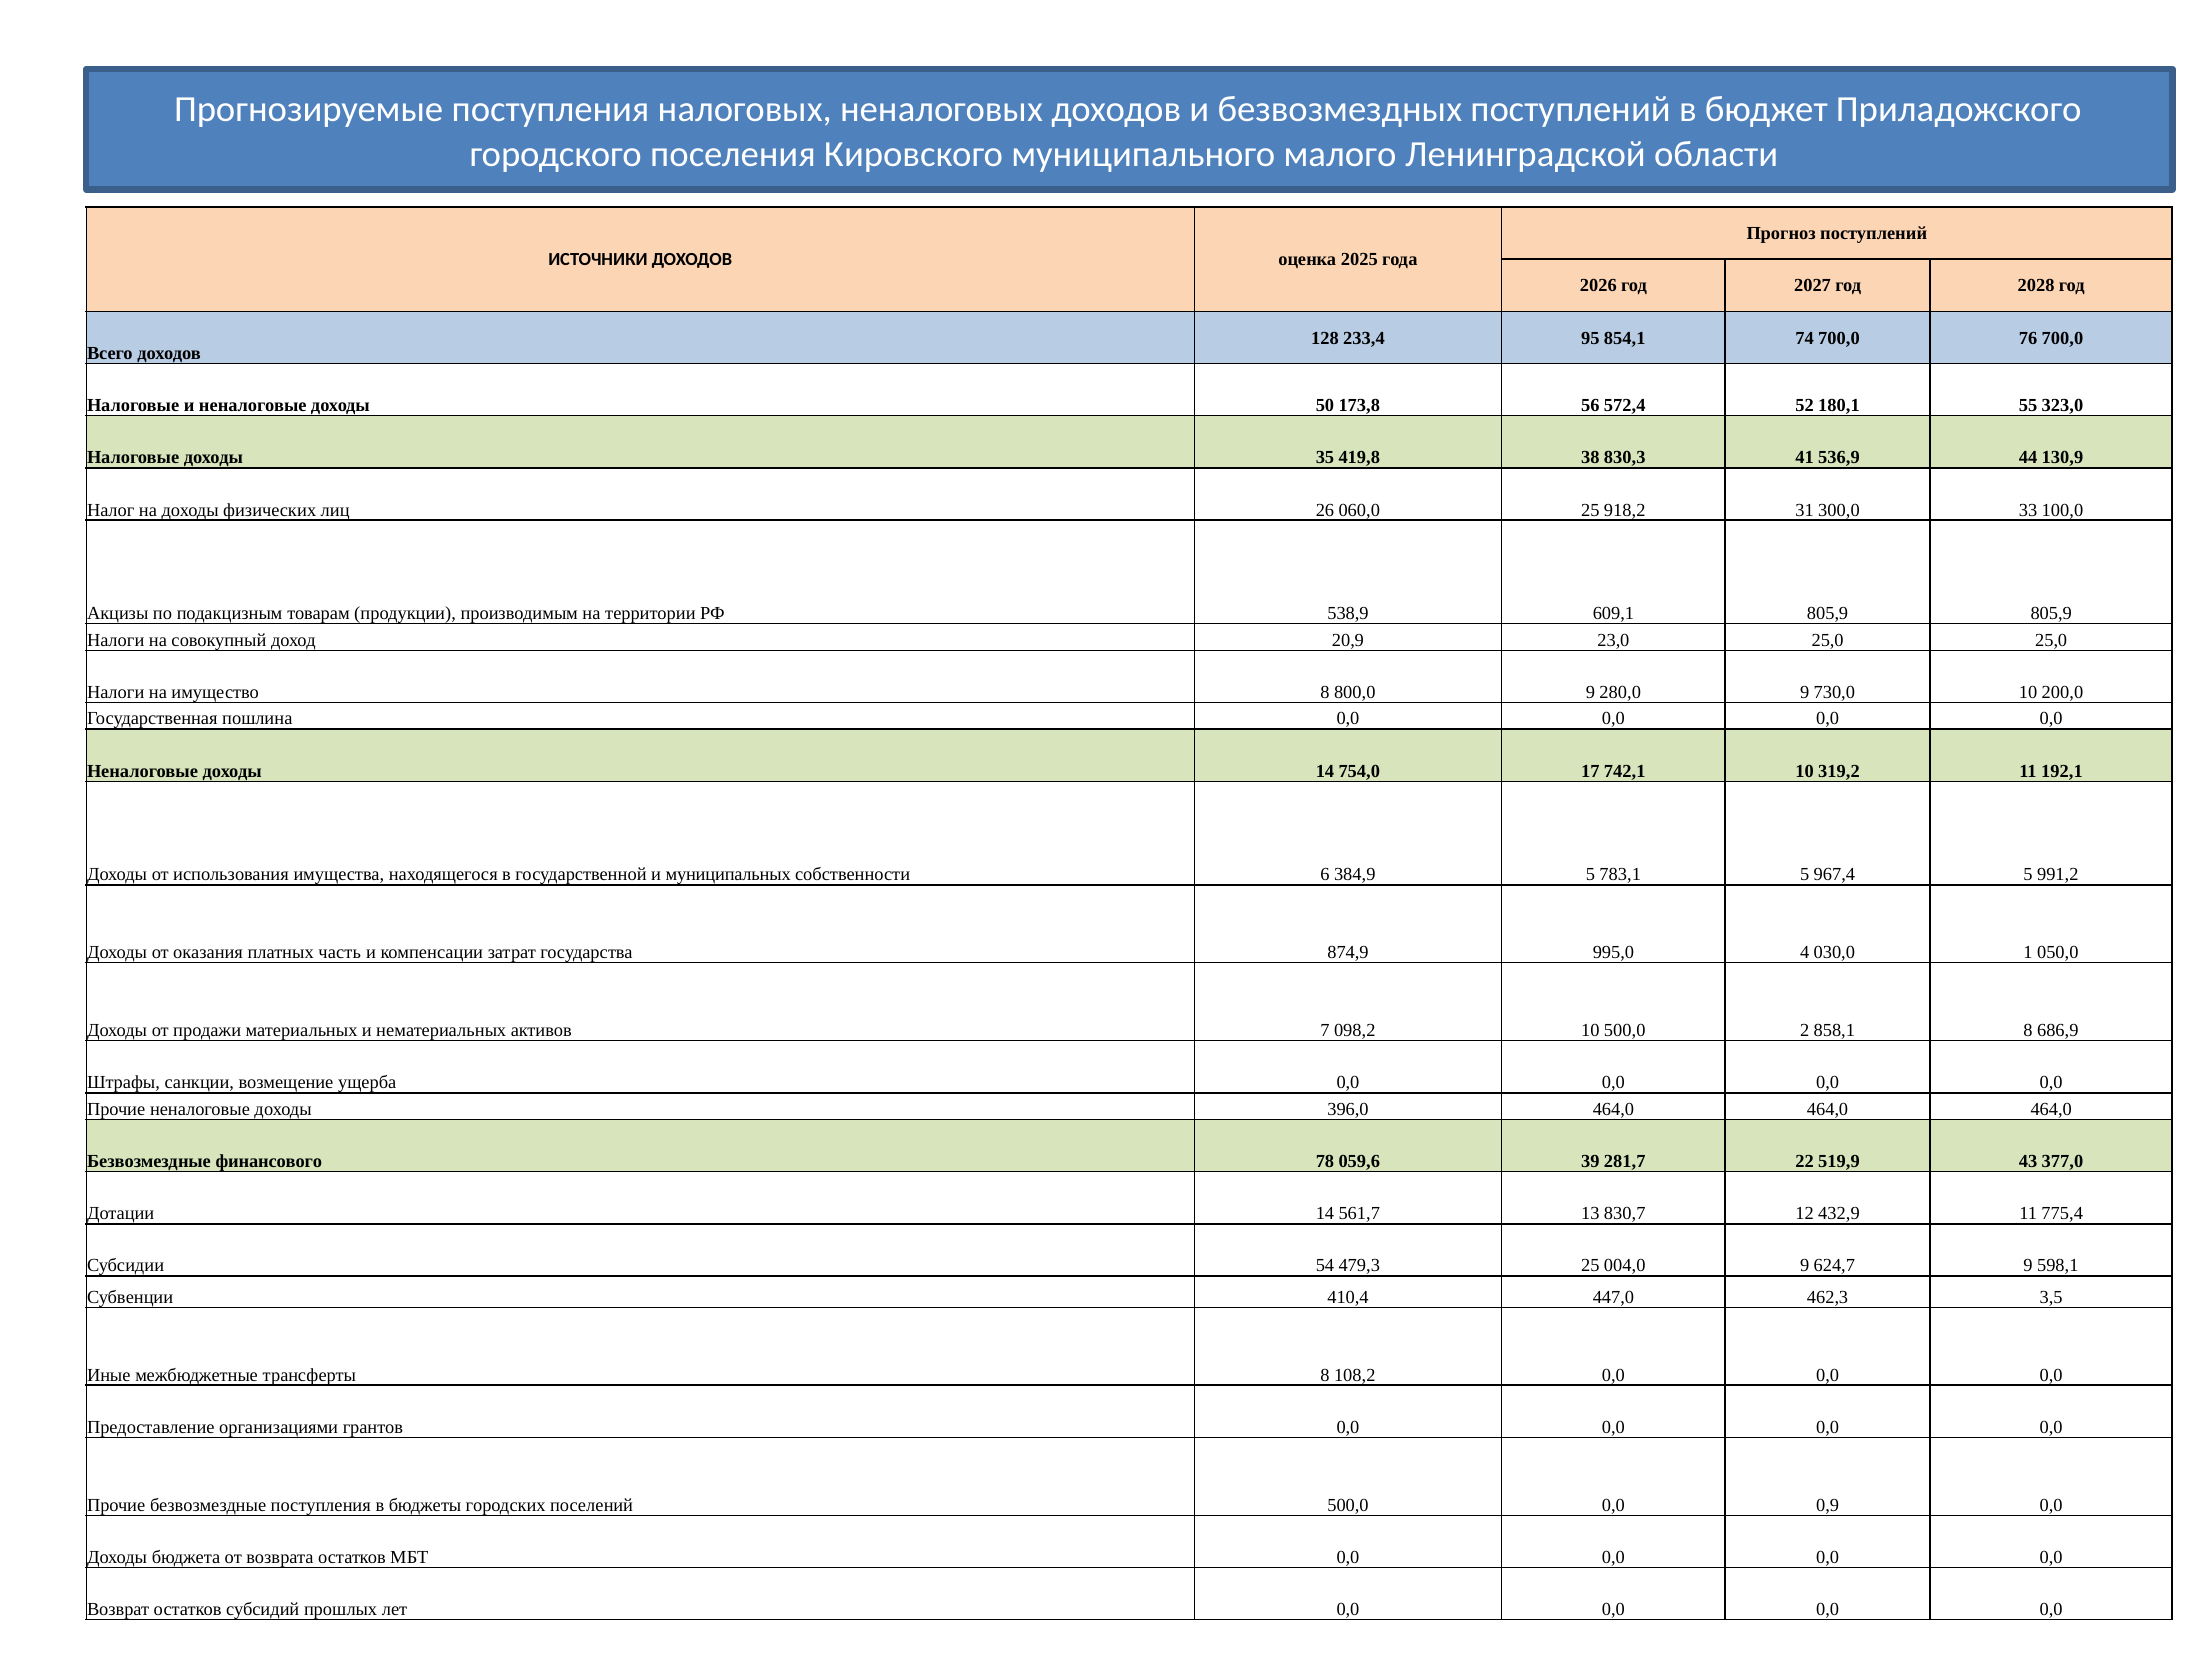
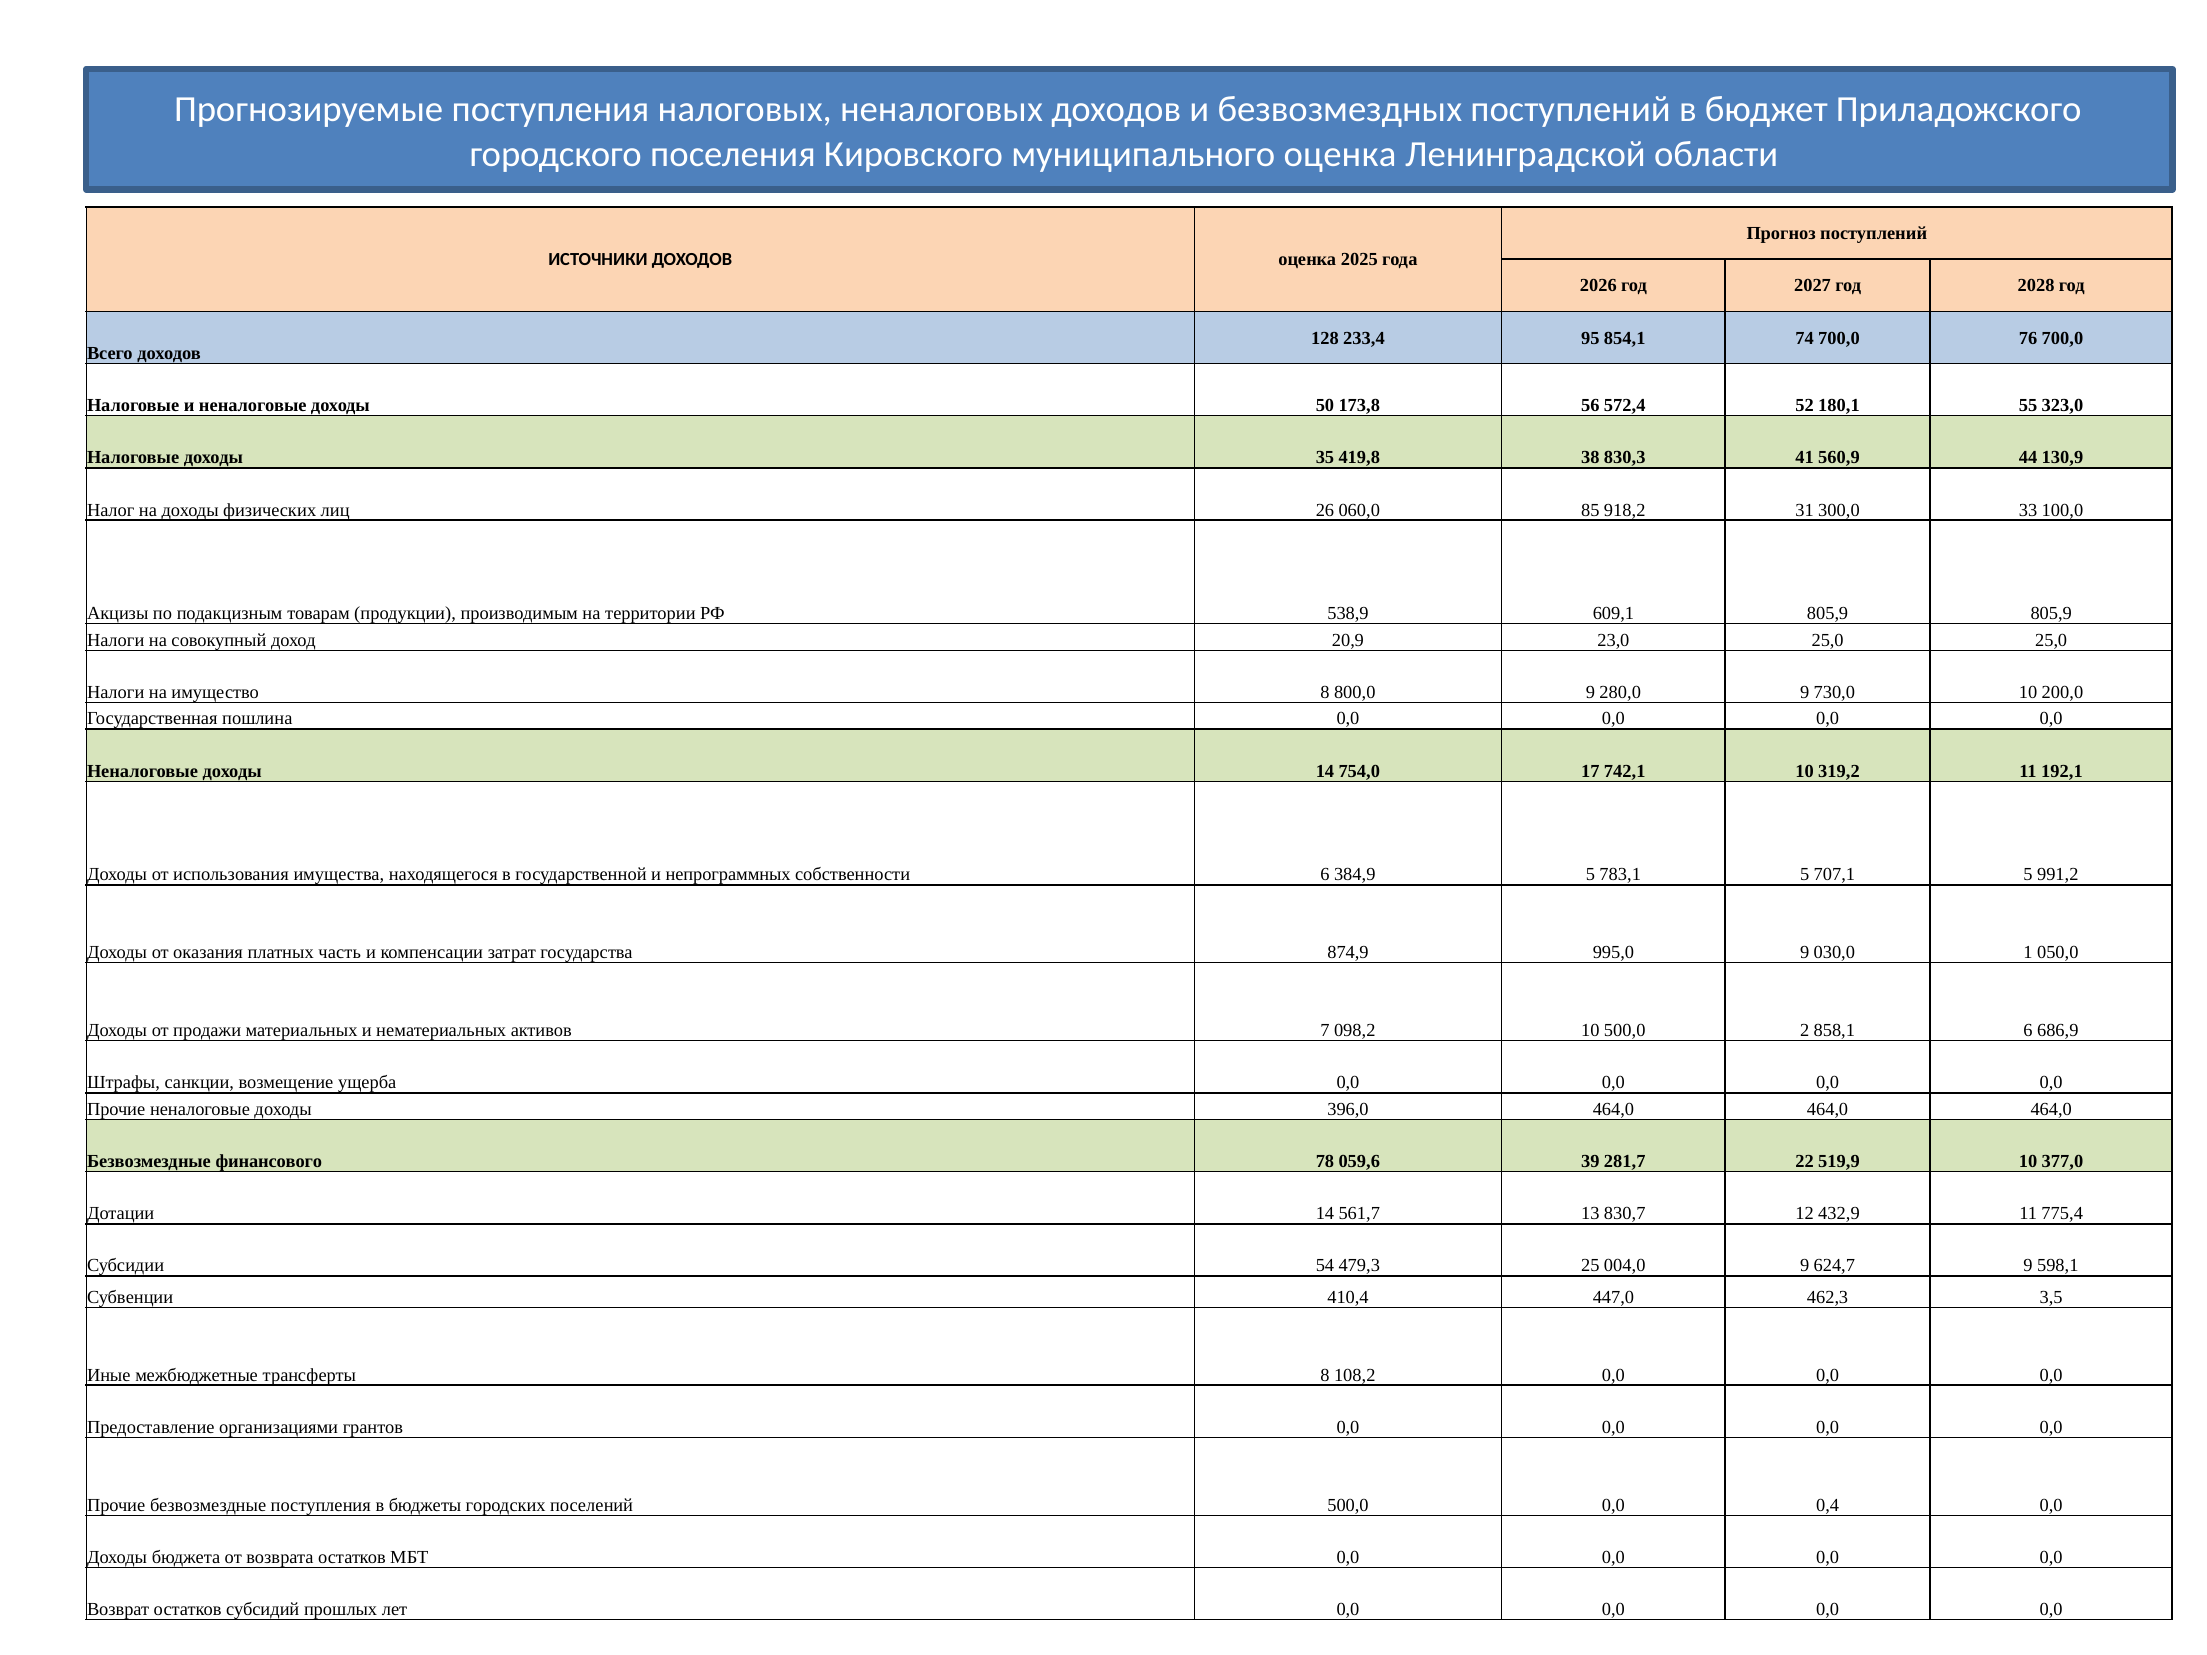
муниципального малого: малого -> оценка (1340, 154)
536,9: 536,9 -> 560,9 (1839, 458)
060,0 25: 25 -> 85 (1590, 510)
муниципальных: муниципальных -> непрограммных (728, 875)
967,4: 967,4 -> 707,1 (1834, 875)
995,0 4: 4 -> 9 (1805, 953)
858,1 8: 8 -> 6 (2028, 1031)
519,9 43: 43 -> 10 (2028, 1162)
0,9: 0,9 -> 0,4 (1828, 1505)
